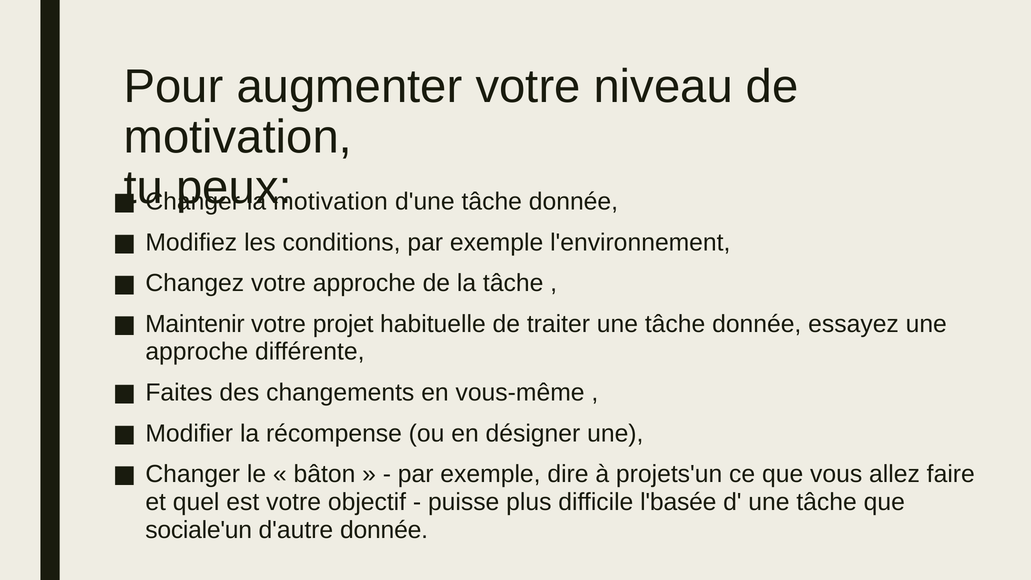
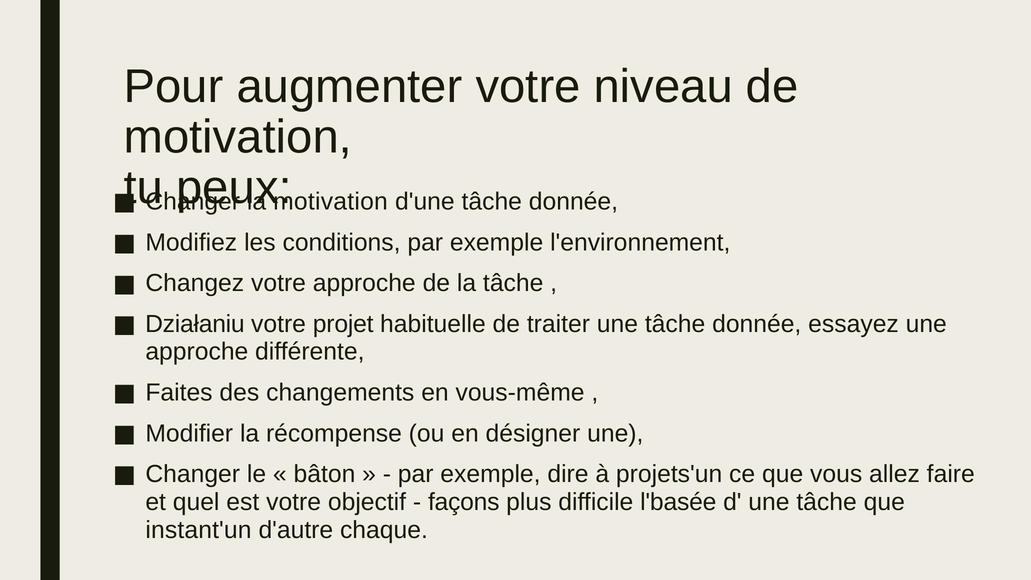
Maintenir: Maintenir -> Działaniu (195, 324)
puisse: puisse -> façons (464, 502)
sociale'un: sociale'un -> instant'un (198, 530)
d'autre donnée: donnée -> chaque (384, 530)
